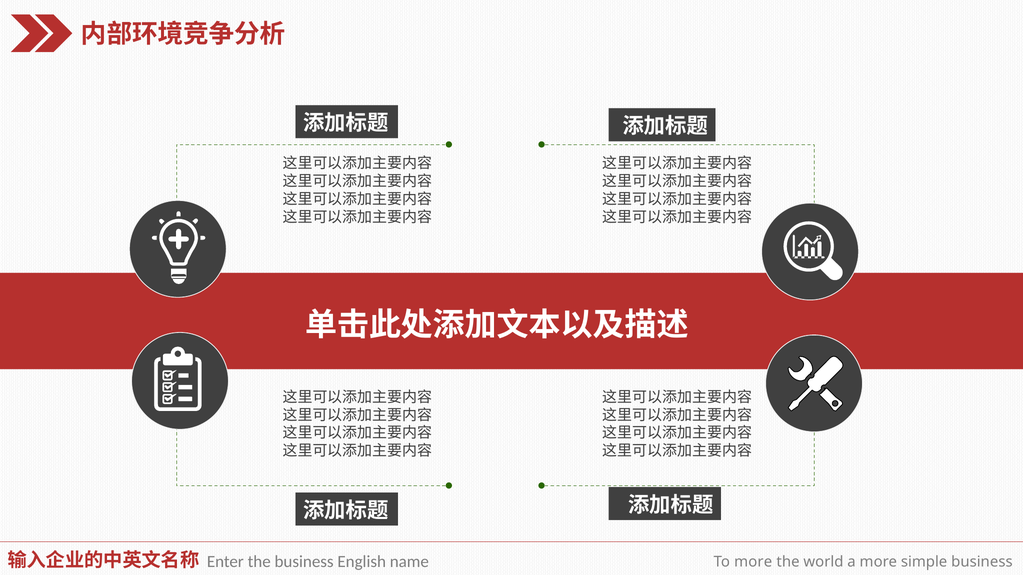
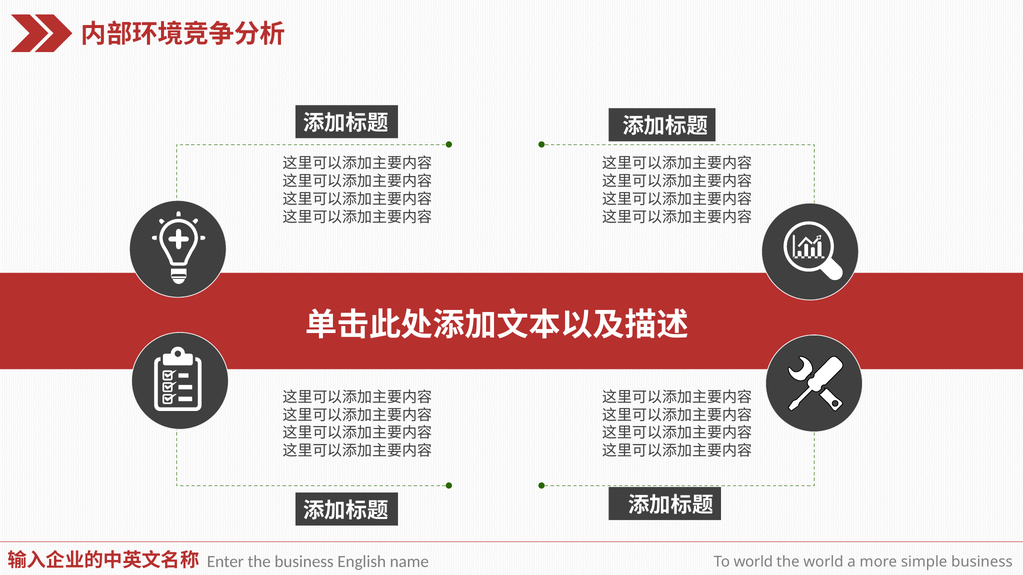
To more: more -> world (753, 562)
